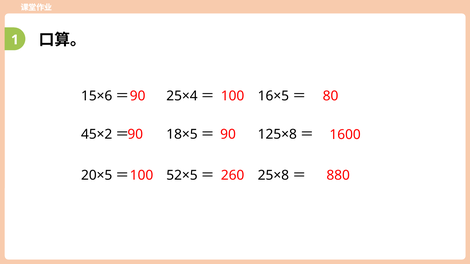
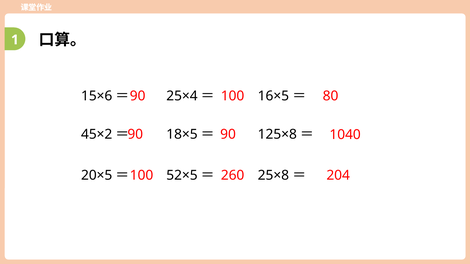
1600: 1600 -> 1040 (345, 135)
880: 880 -> 204 (338, 175)
